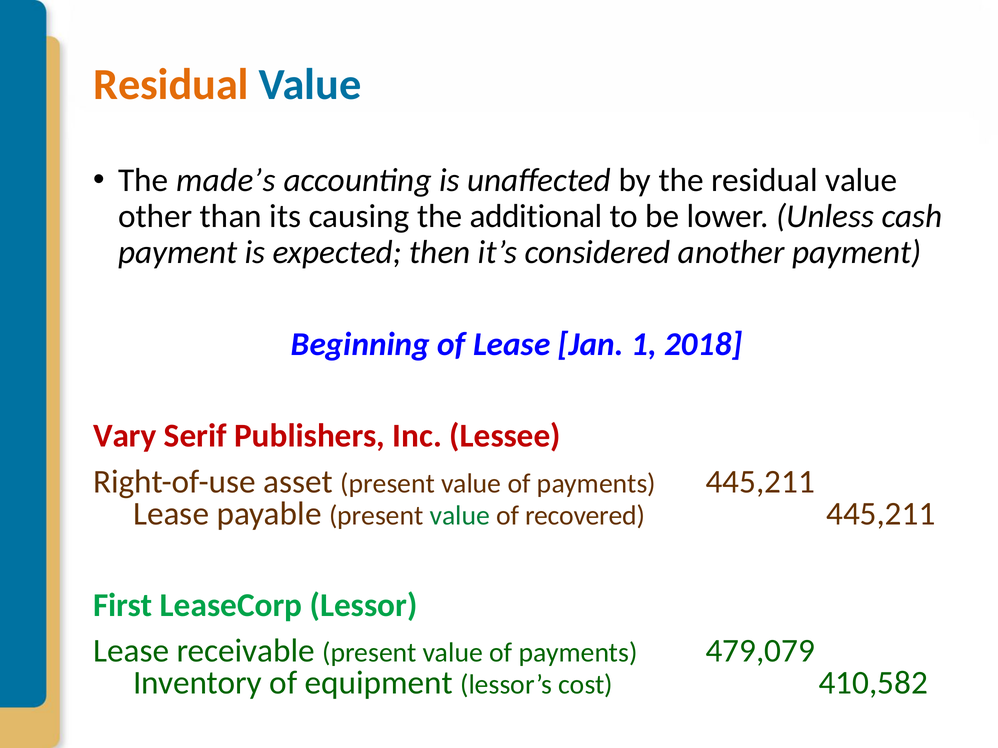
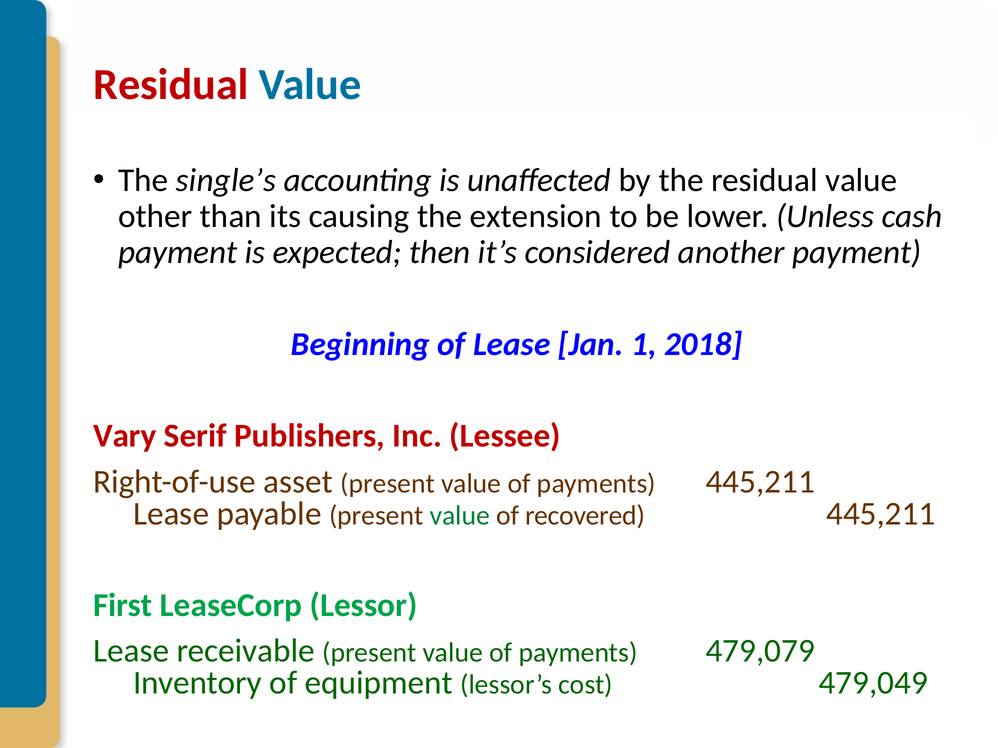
Residual colour: orange -> red (171, 85)
made’s: made’s -> single’s (226, 180)
additional: additional -> extension (536, 216)
410,582: 410,582 -> 479,049 (873, 683)
